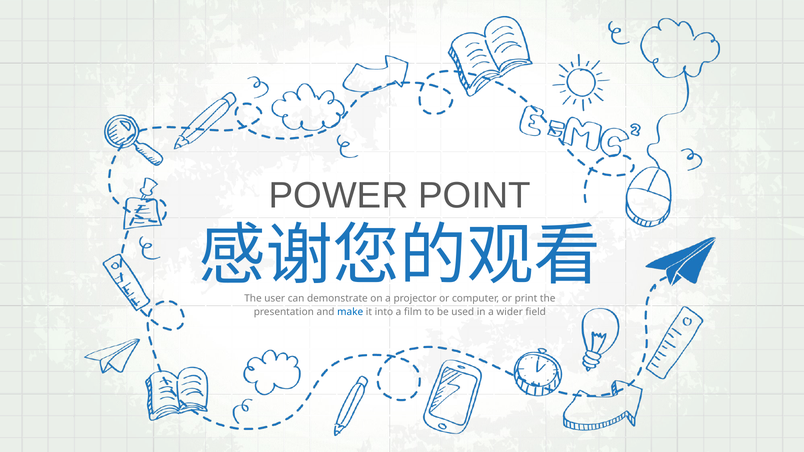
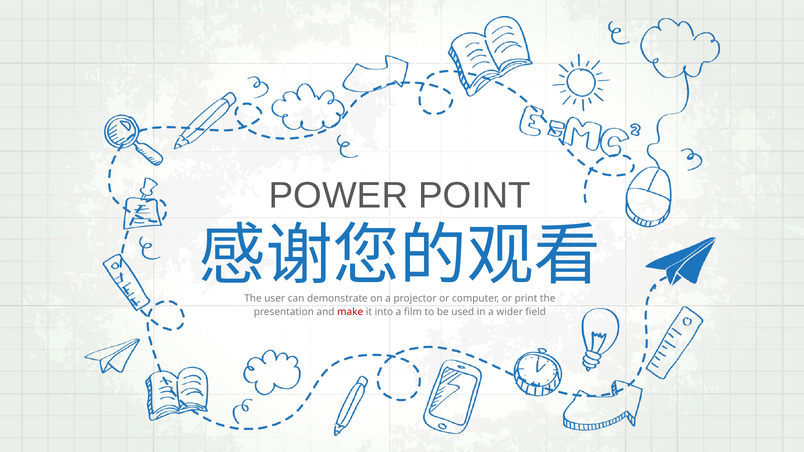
make colour: blue -> red (350, 312)
